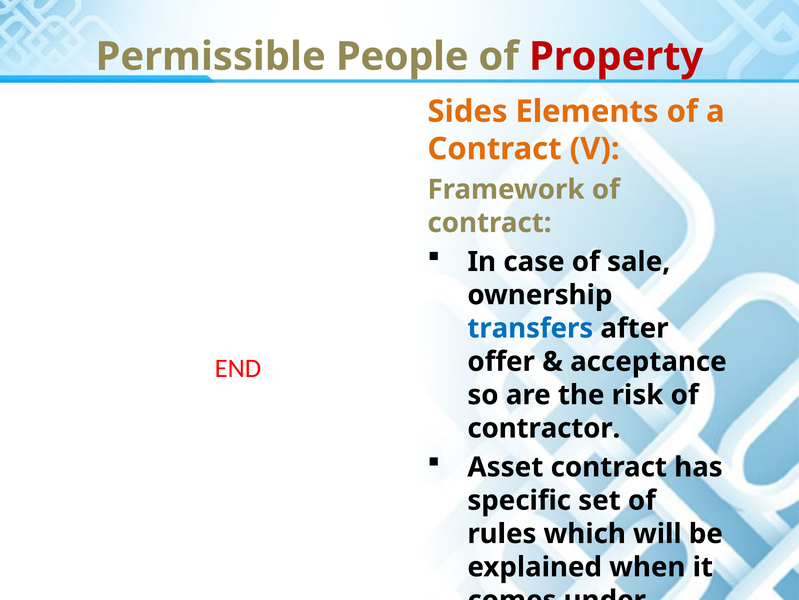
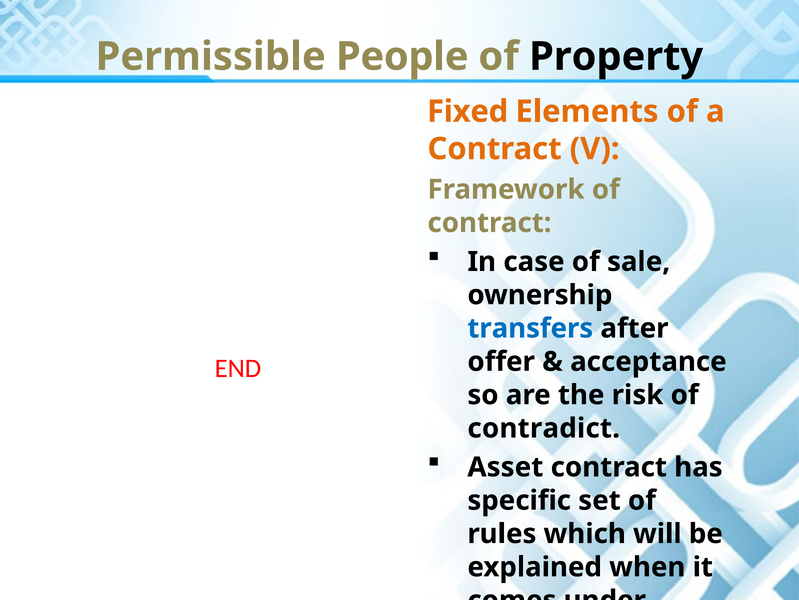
Property colour: red -> black (616, 56)
Sides: Sides -> Fixed (468, 111)
contractor: contractor -> contradict (544, 428)
